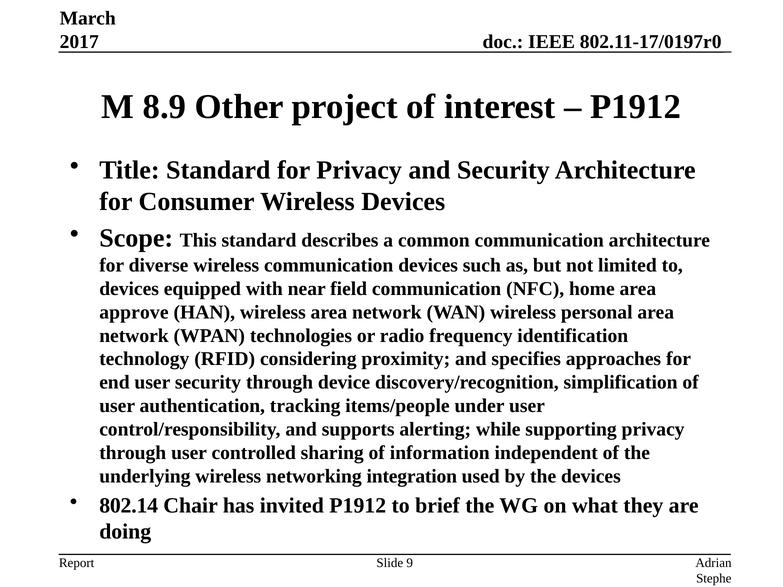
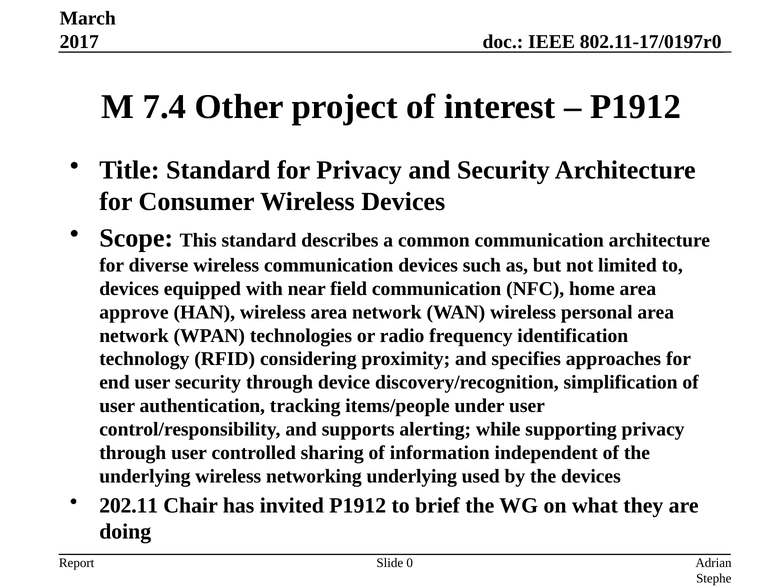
8.9: 8.9 -> 7.4 (164, 107)
networking integration: integration -> underlying (412, 477)
802.14: 802.14 -> 202.11 (129, 506)
9: 9 -> 0 (410, 563)
